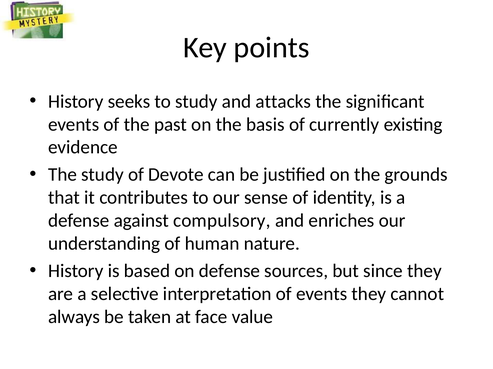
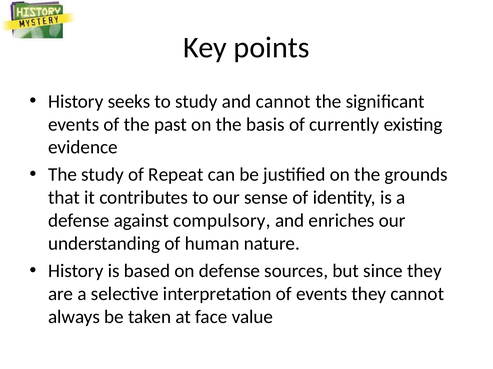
and attacks: attacks -> cannot (283, 102)
Devote: Devote -> Repeat (176, 175)
